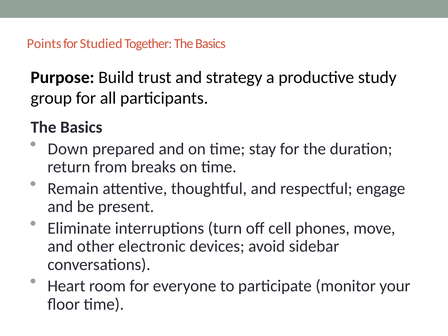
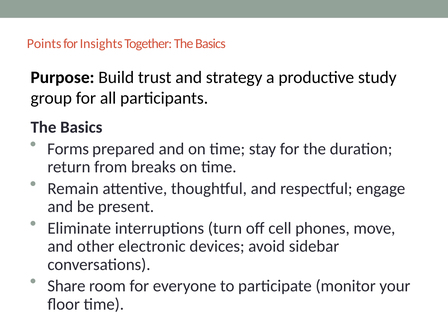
Studied: Studied -> Insights (101, 43)
Down: Down -> Forms (68, 149)
Heart: Heart -> Share (66, 286)
